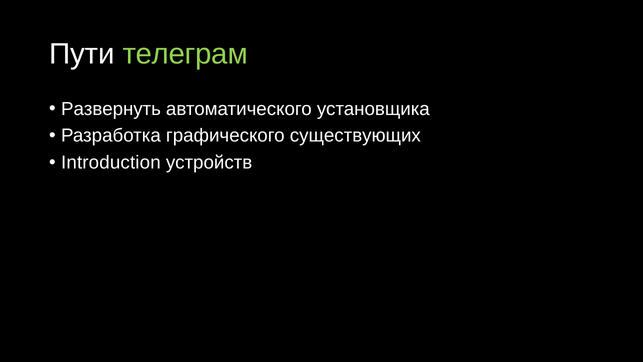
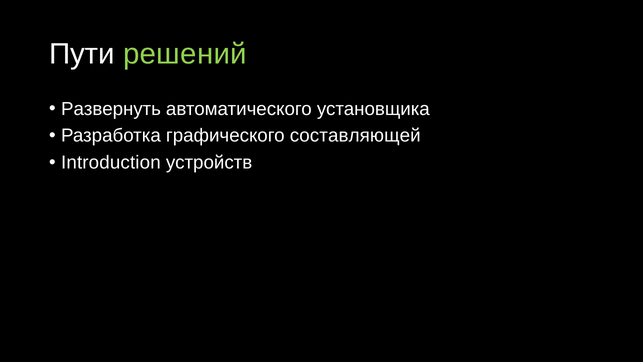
телеграм: телеграм -> решений (185, 54)
существующих: существующих -> составляющей (355, 136)
